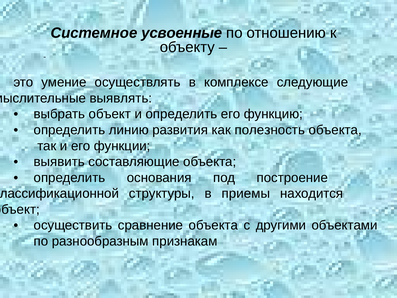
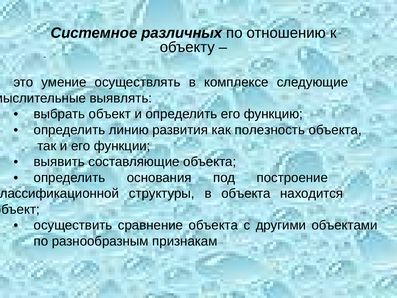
усвоенные: усвоенные -> различных (182, 33)
в приемы: приемы -> объекта (246, 193)
